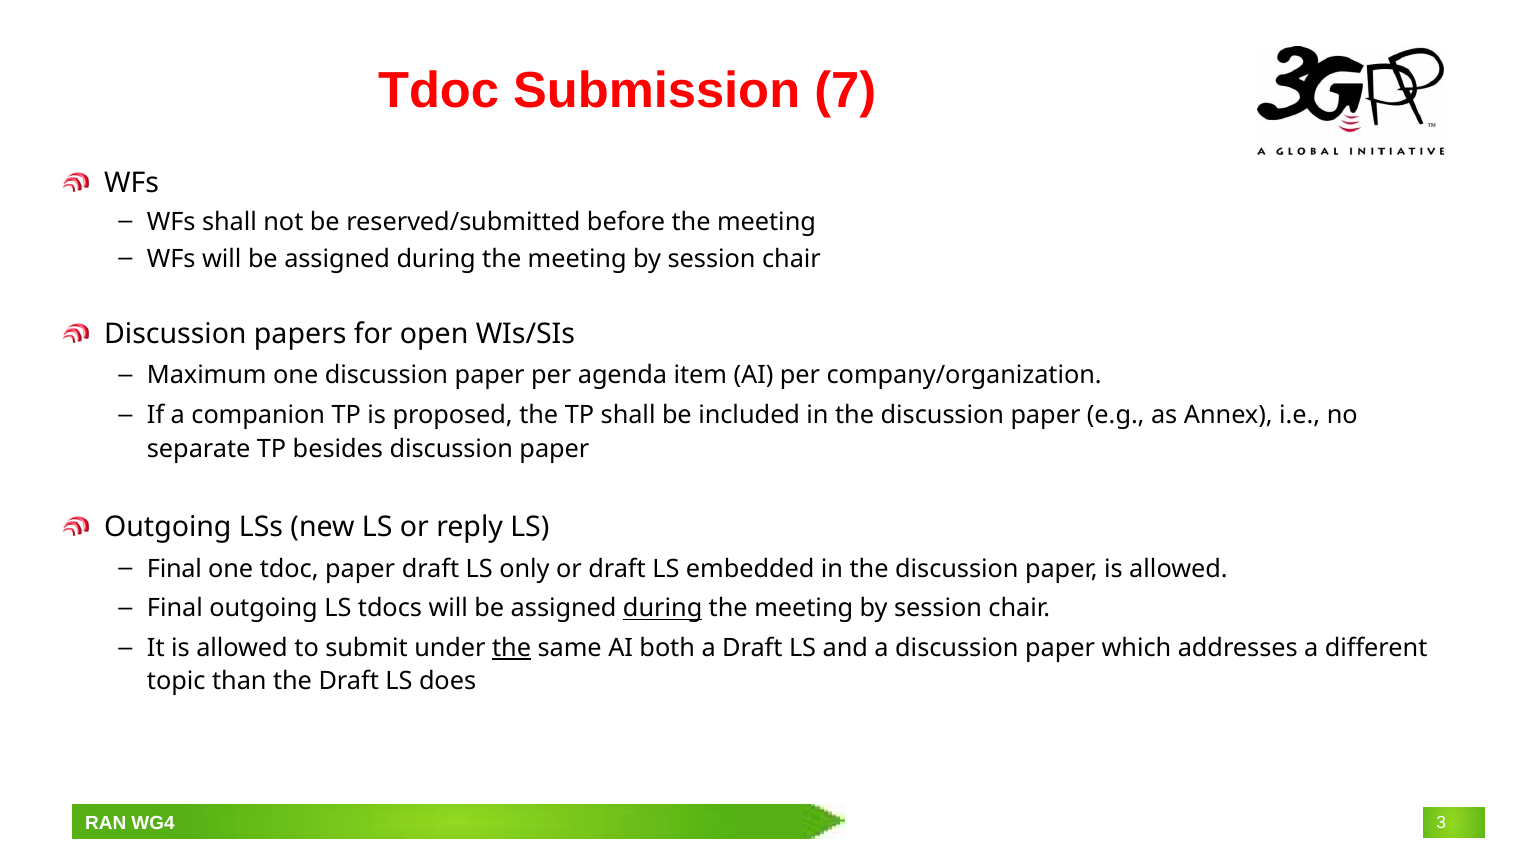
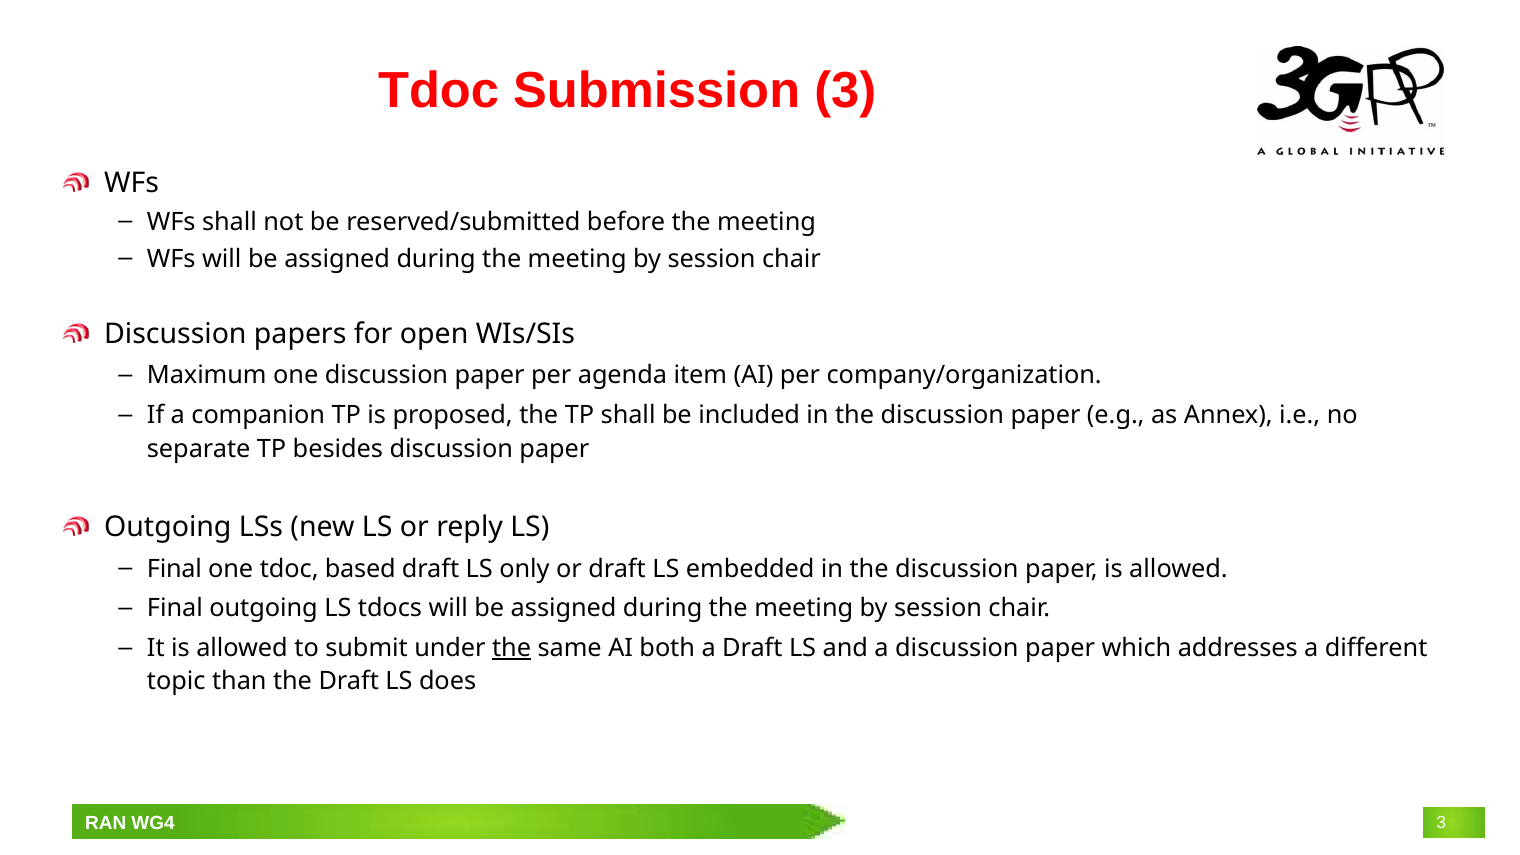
Submission 7: 7 -> 3 (845, 91)
tdoc paper: paper -> based (360, 569)
during underline: present -> none (663, 608)
